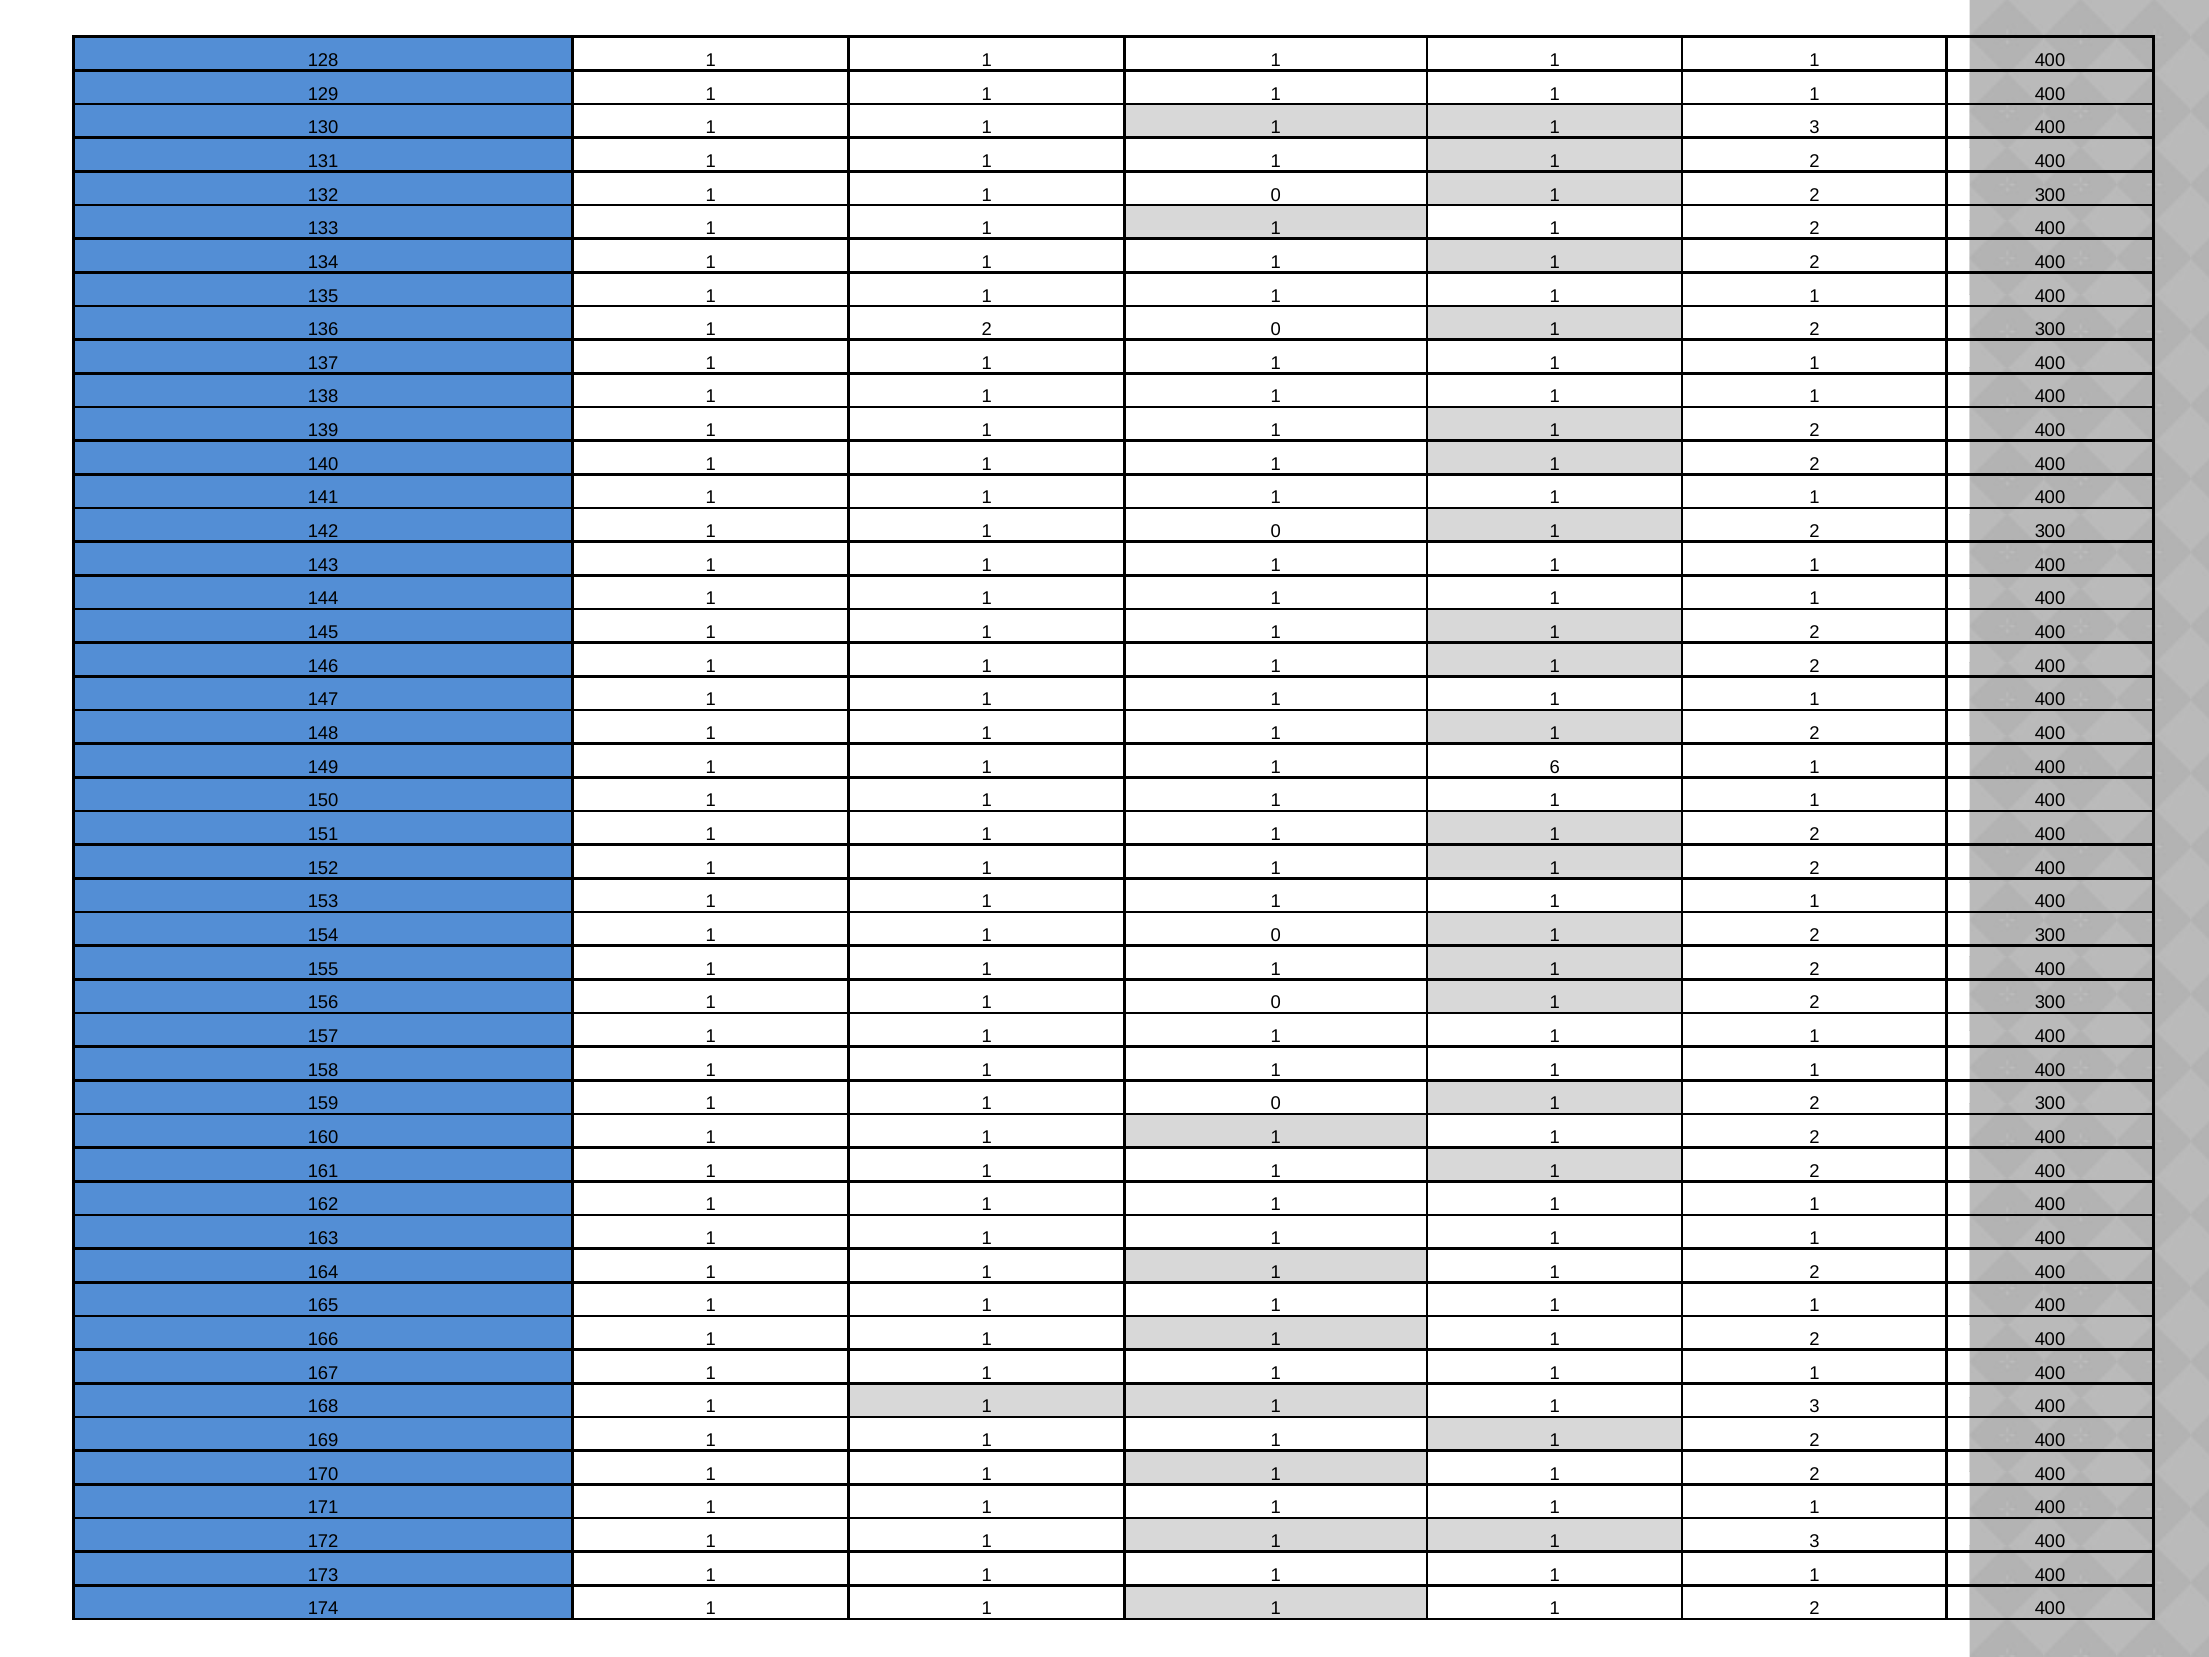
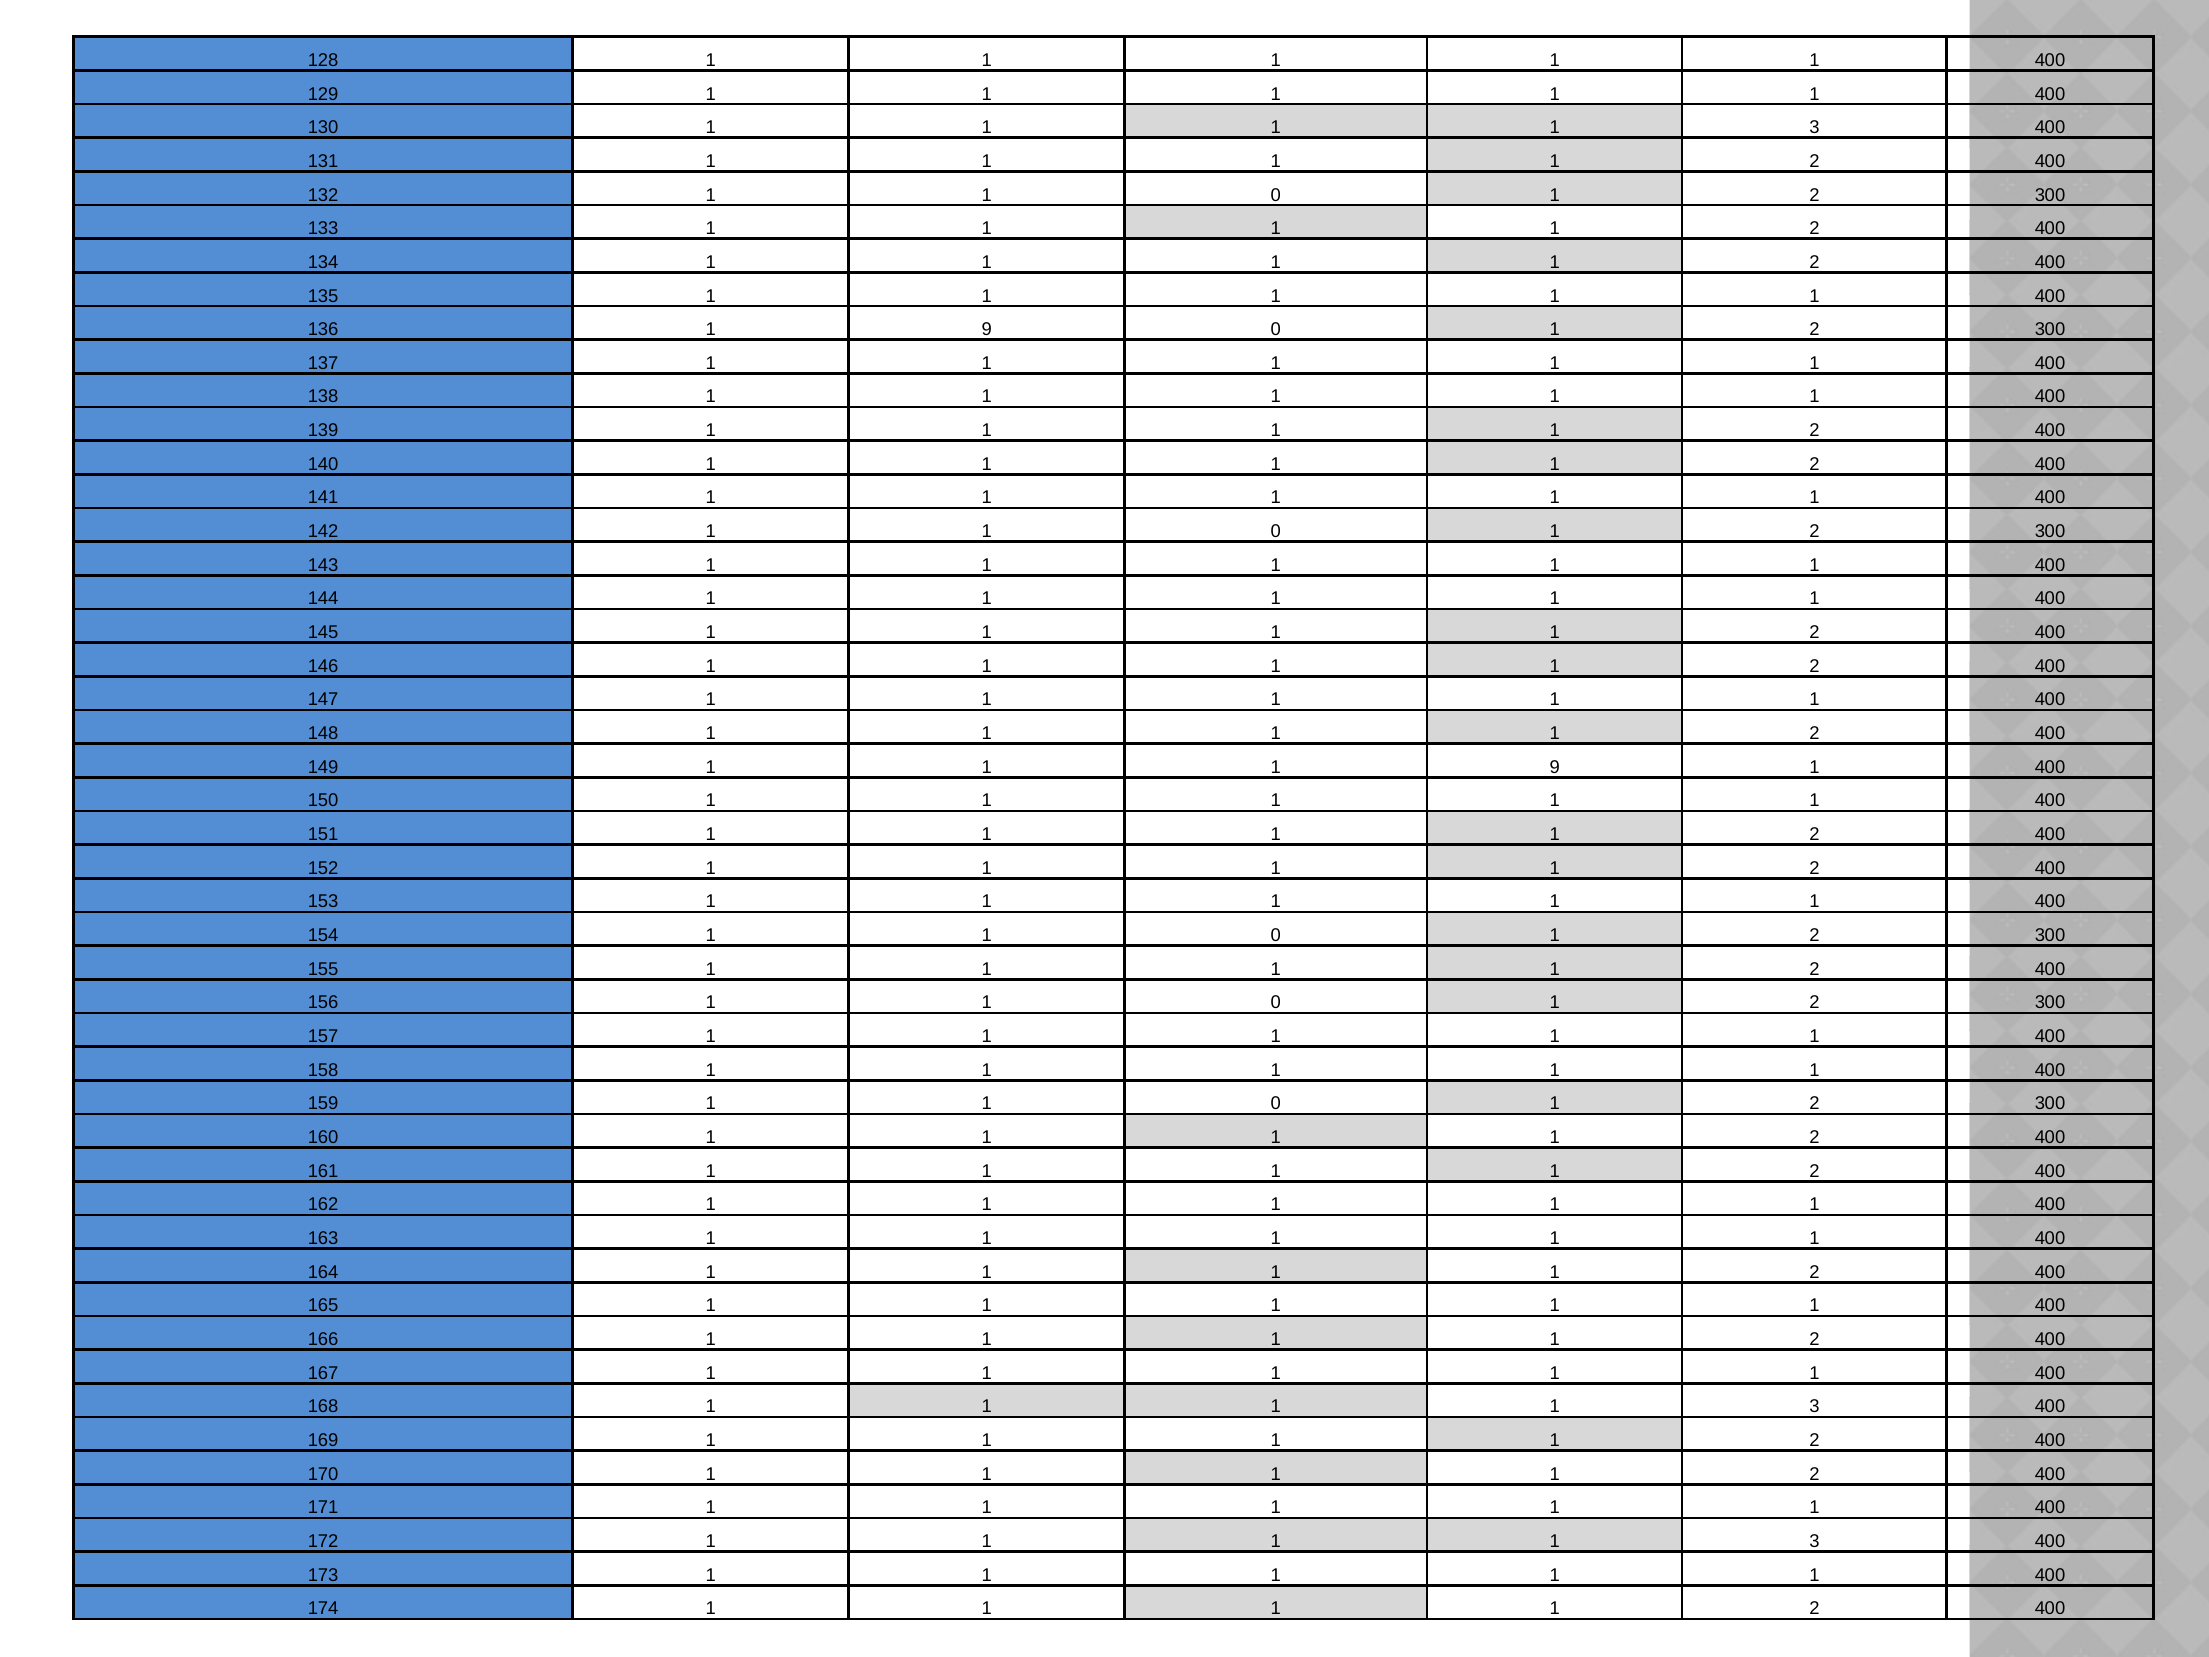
136 1 2: 2 -> 9 (987, 330)
1 1 6: 6 -> 9 (1555, 767)
